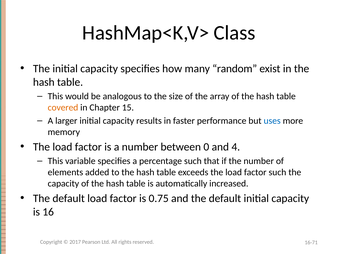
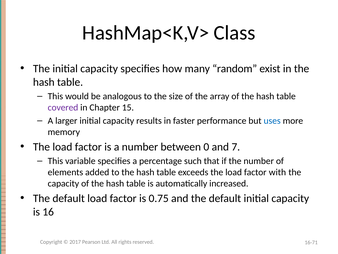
covered colour: orange -> purple (63, 107)
4: 4 -> 7 (236, 147)
factor such: such -> with (277, 172)
